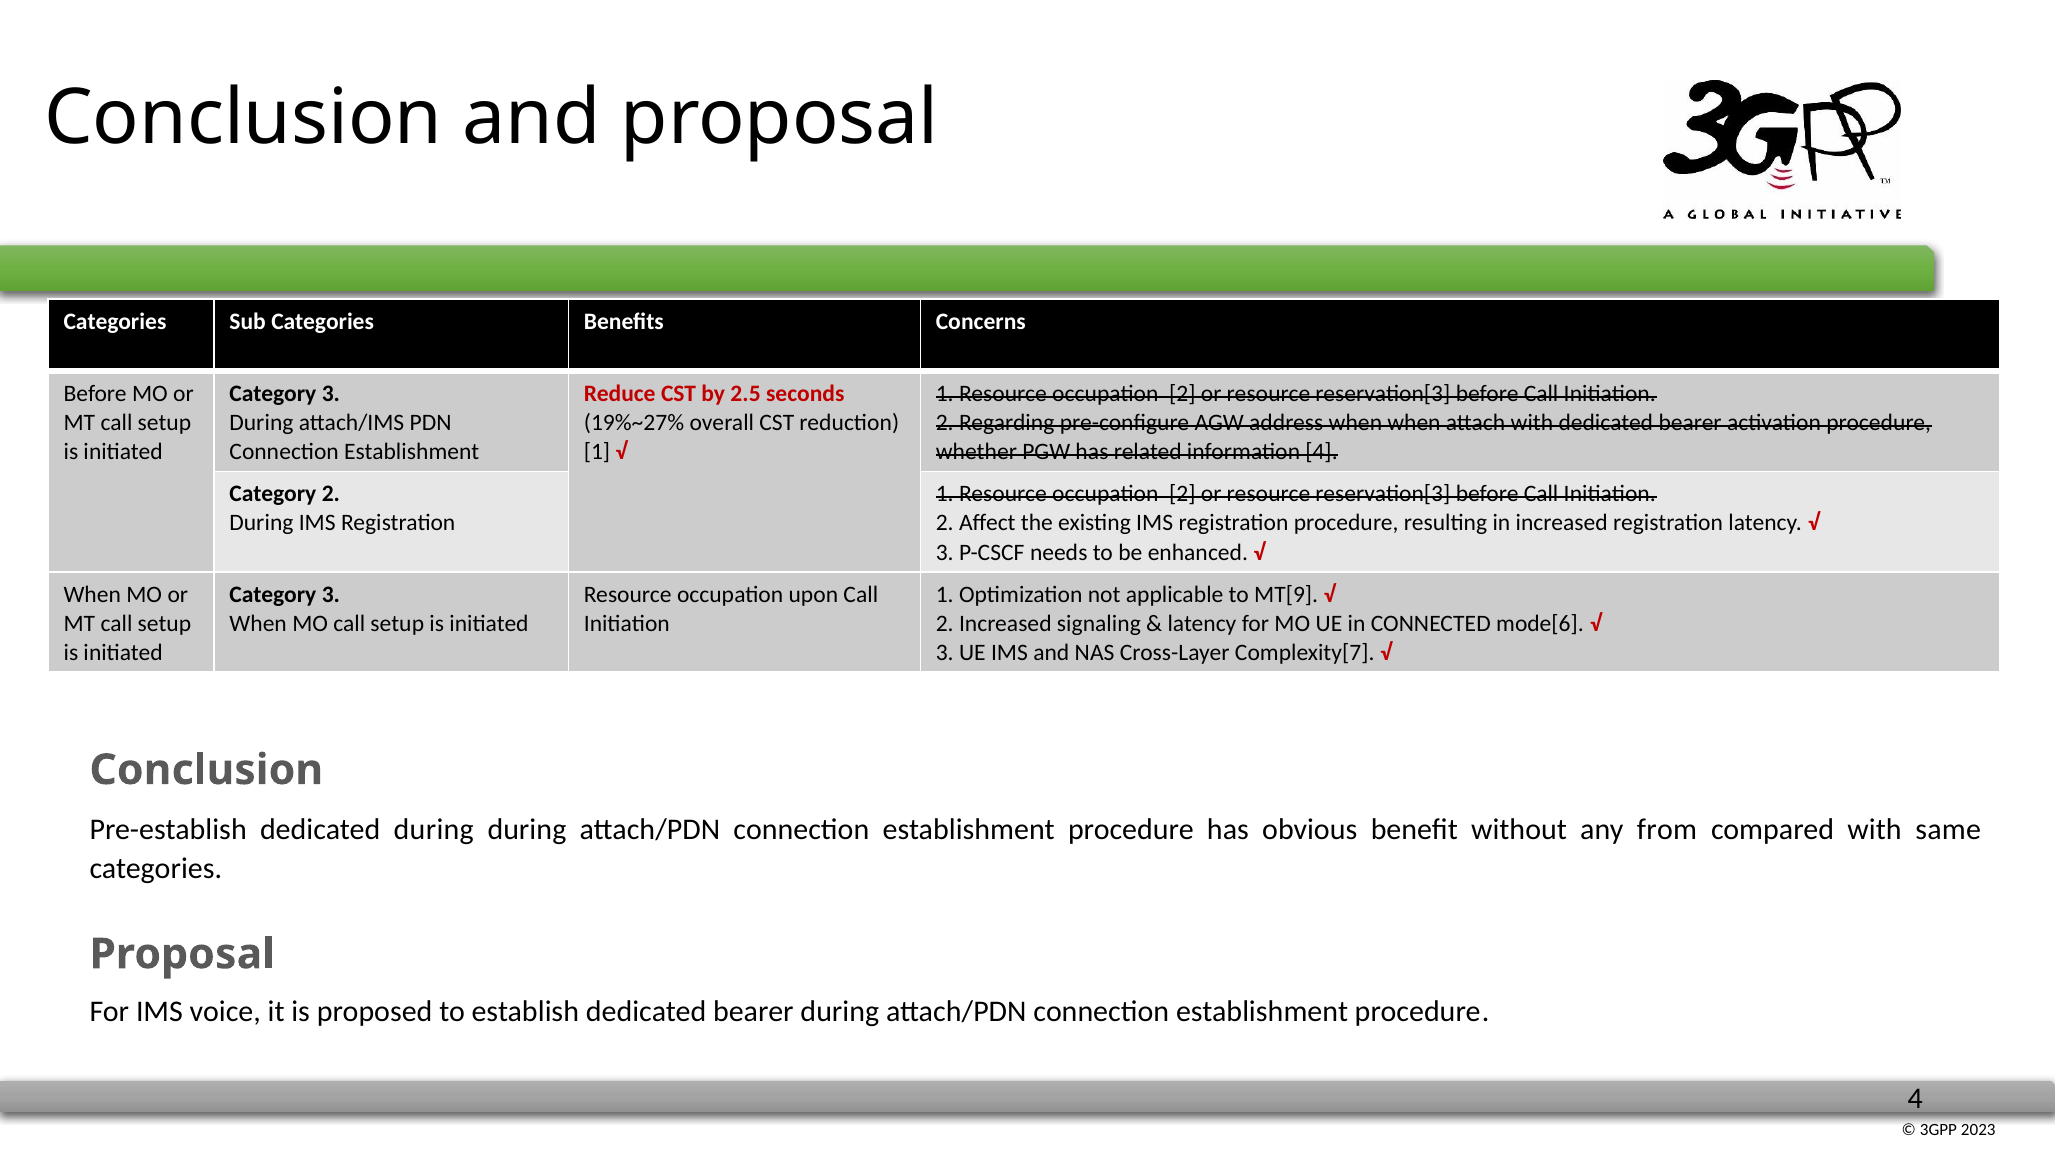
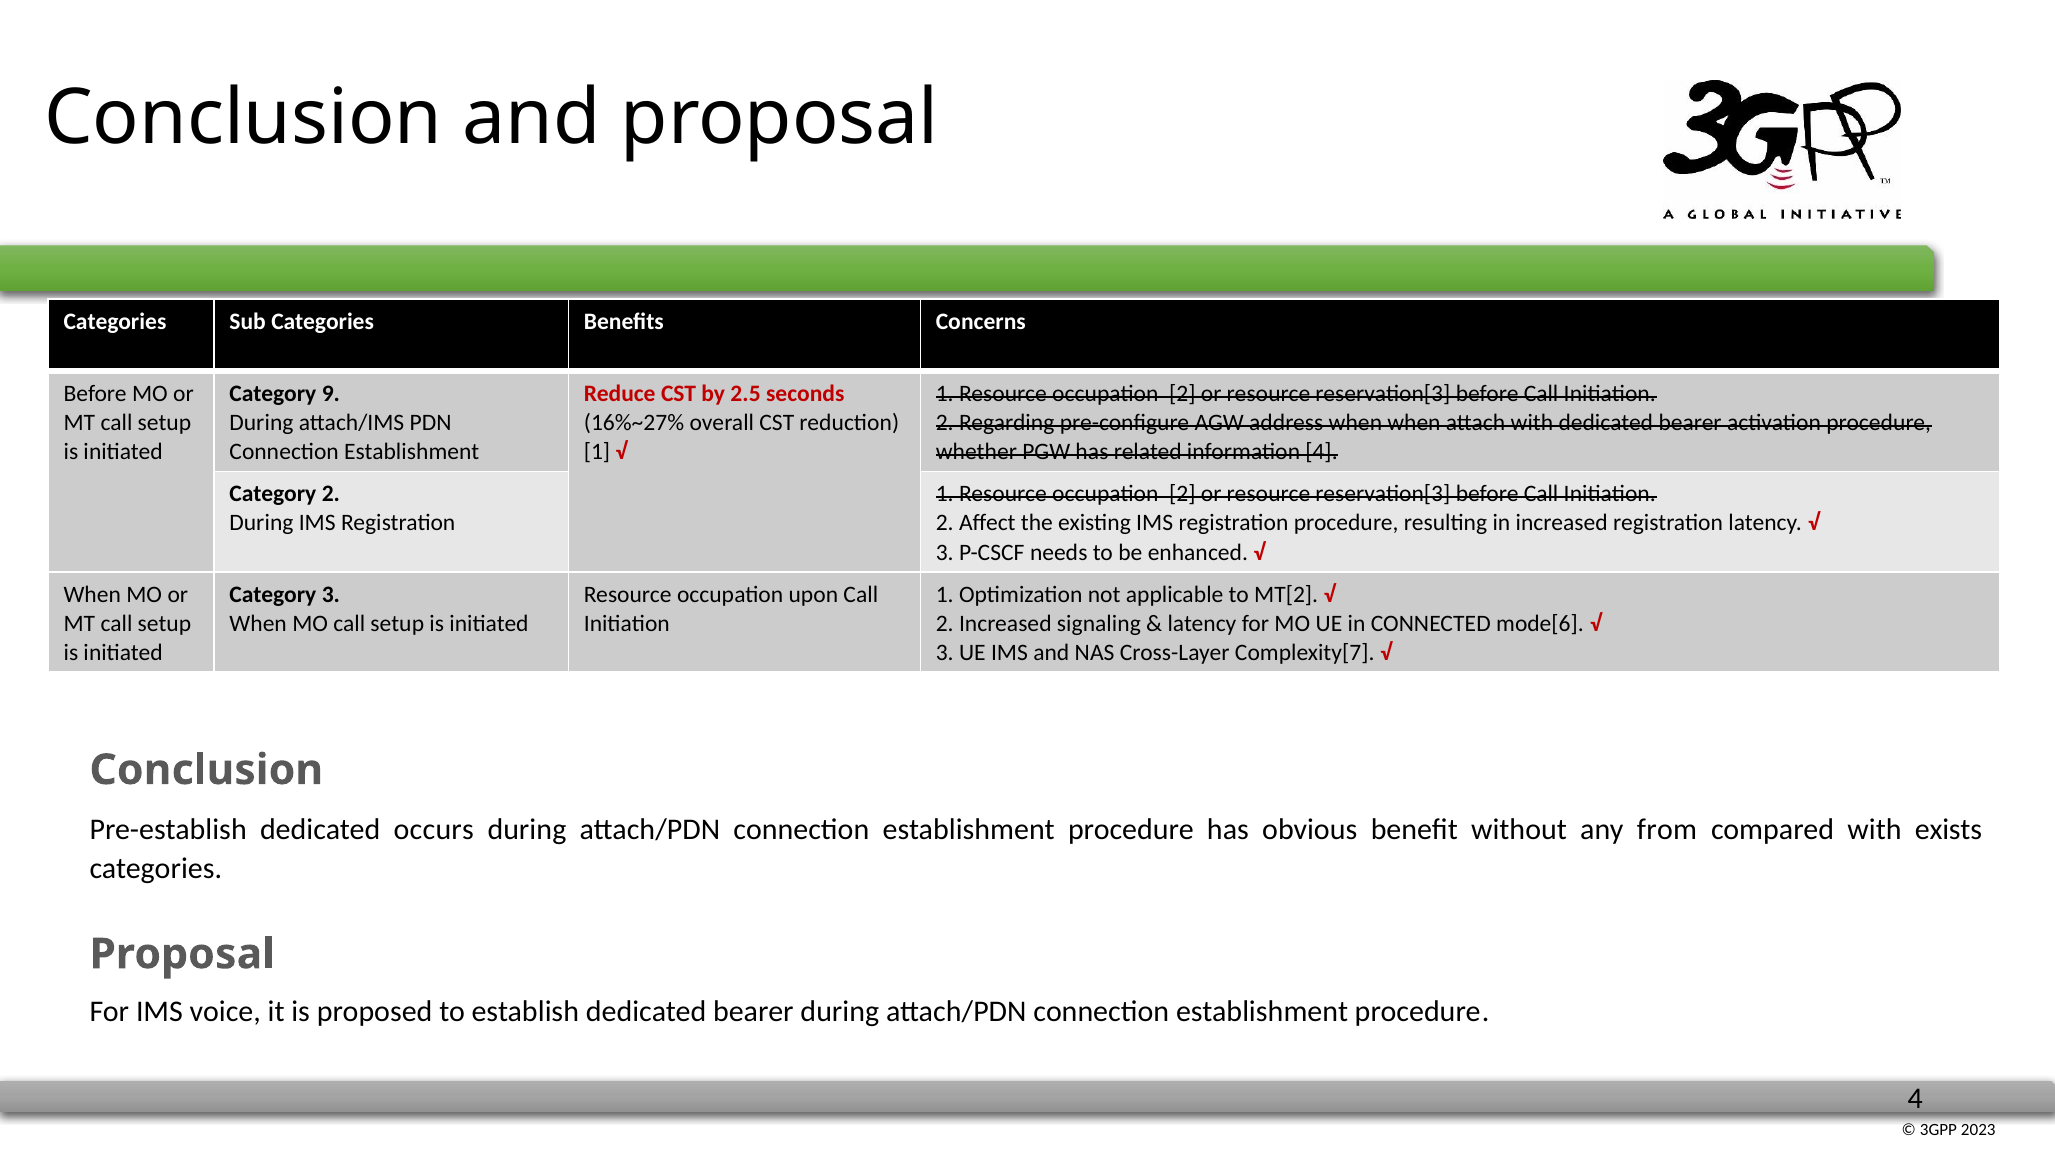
3: 3 -> 9 (331, 394)
19%~27%: 19%~27% -> 16%~27% (634, 423)
MT[9: MT[9 -> MT[2 (1286, 594)
dedicated during: during -> occurs (434, 830)
same: same -> exists (1948, 830)
